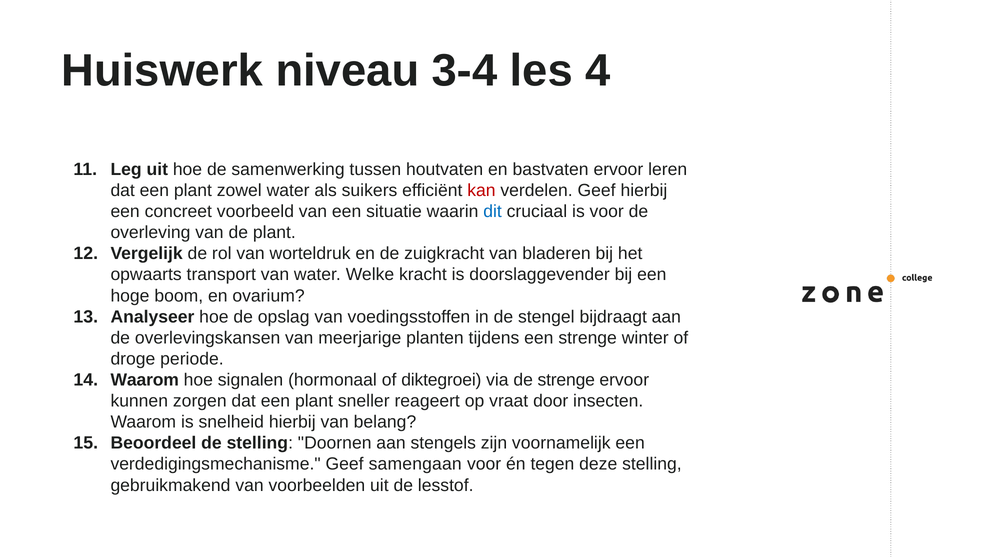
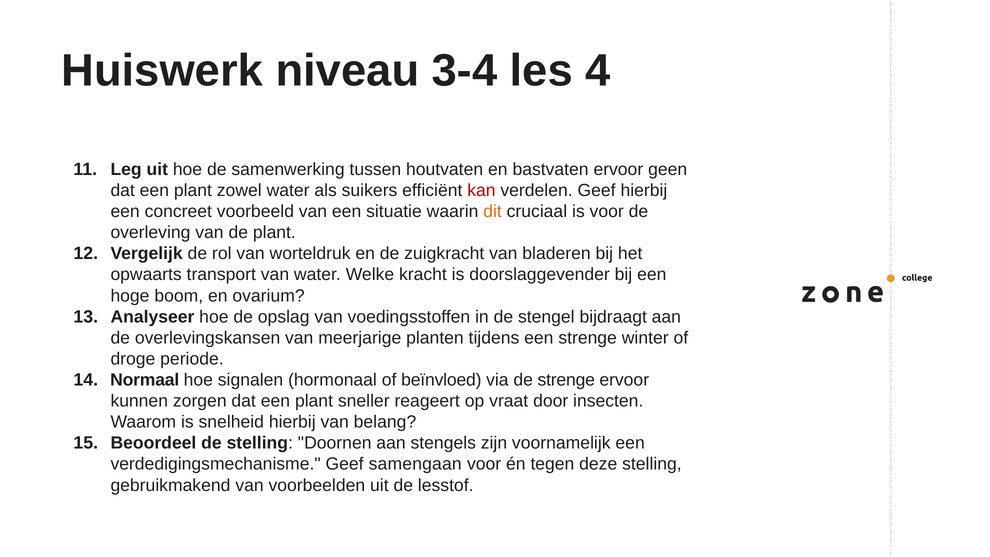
leren: leren -> geen (668, 169)
dit colour: blue -> orange (493, 211)
Waarom: Waarom -> Normaal (145, 380)
diktegroei: diktegroei -> beïnvloed (441, 380)
